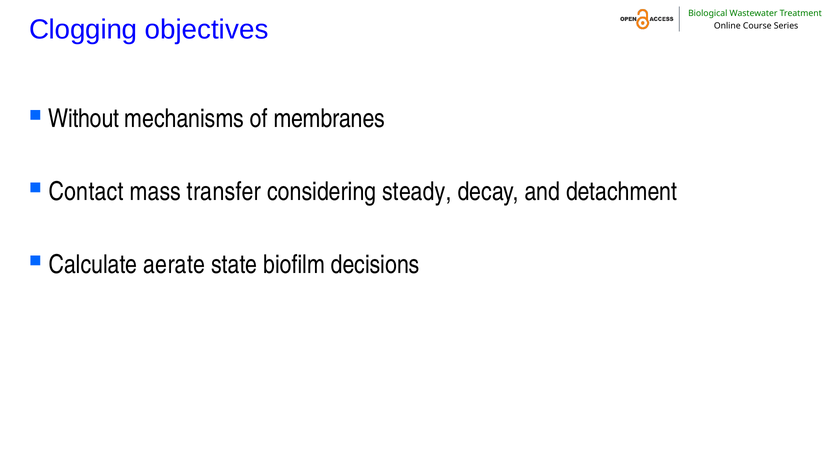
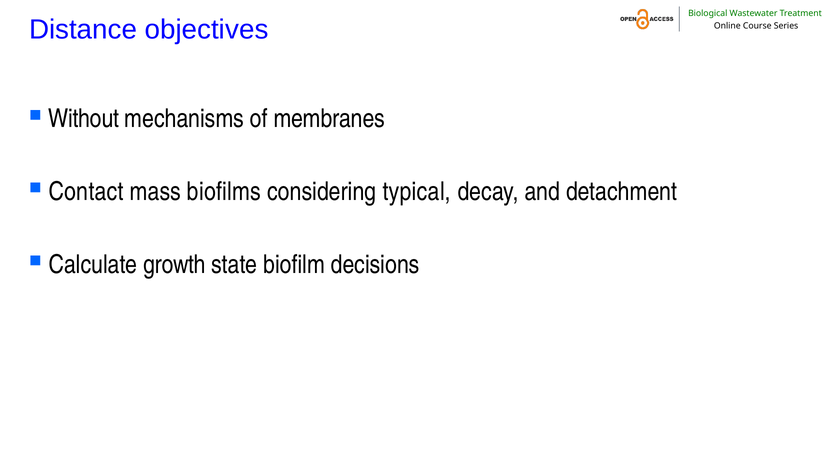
Clogging: Clogging -> Distance (83, 30)
transfer: transfer -> biofilms (224, 192)
steady: steady -> typical (417, 192)
aerate: aerate -> growth (174, 265)
